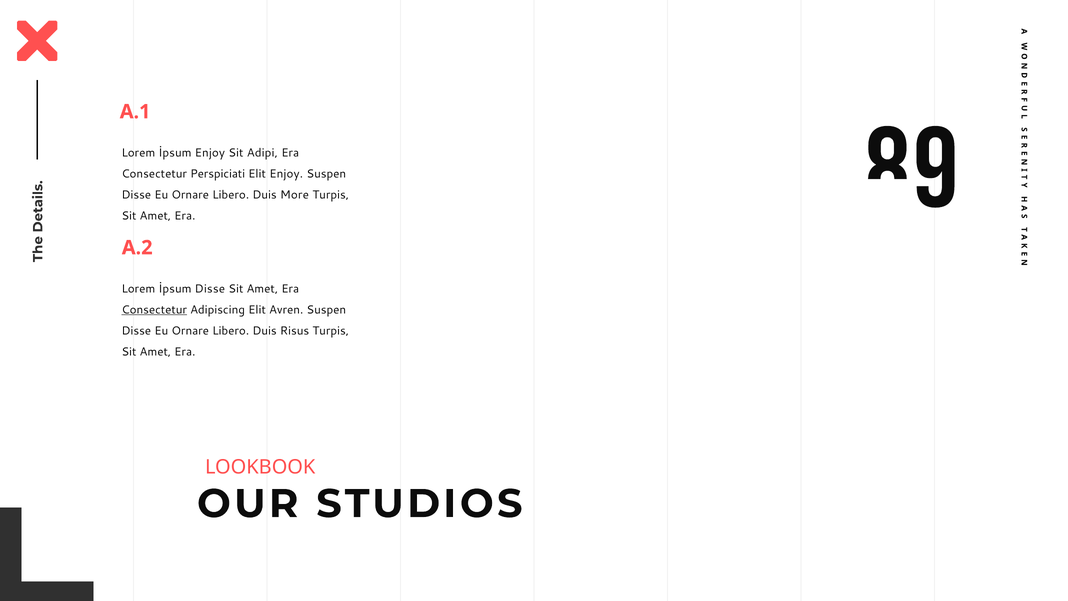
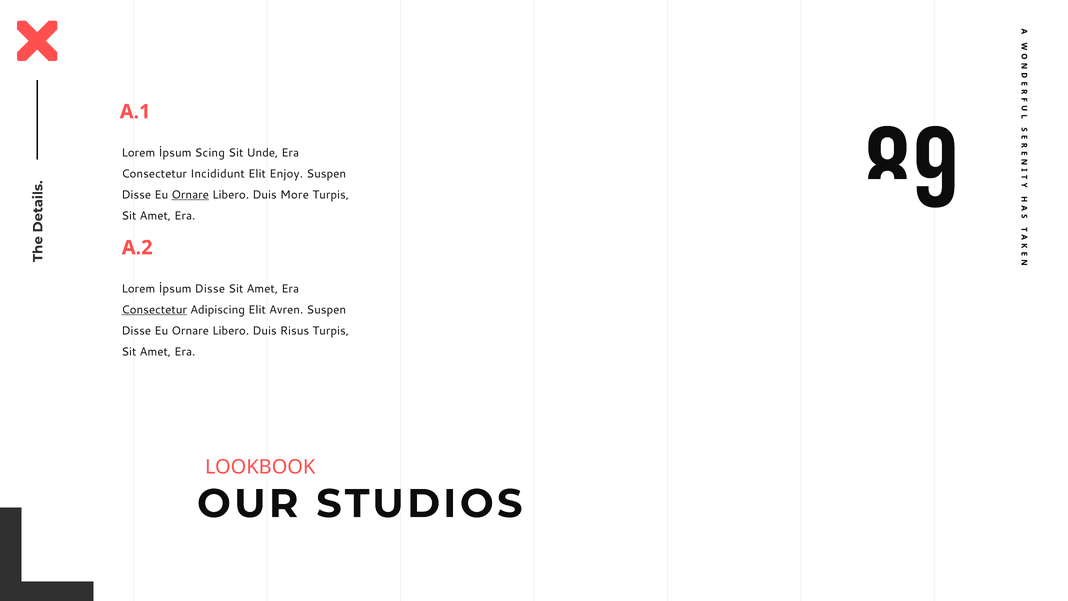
İpsum Enjoy: Enjoy -> Scing (210, 153)
Adipi: Adipi -> Unde (262, 153)
Perspiciati: Perspiciati -> Incididunt (218, 174)
Ornare underline: none -> present (190, 195)
